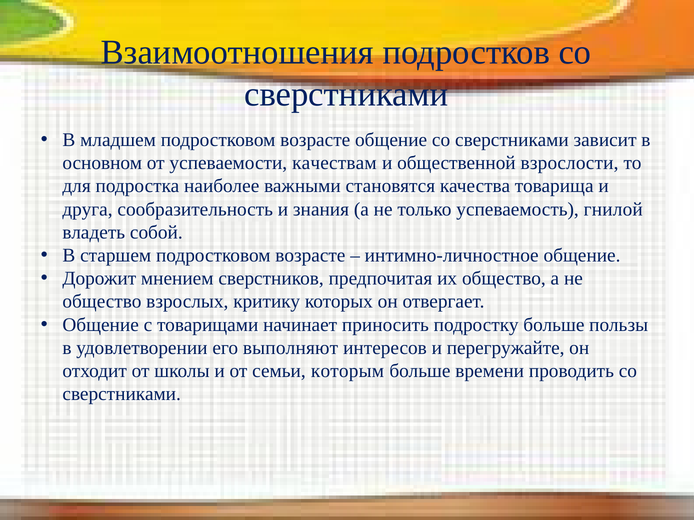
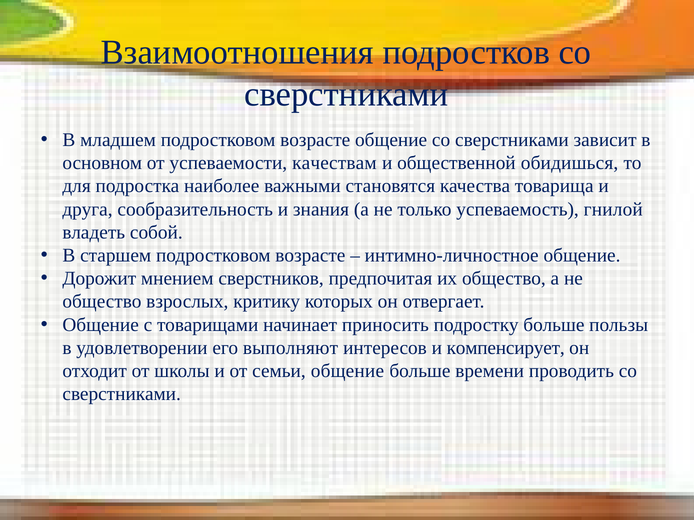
взрослости: взрослости -> обидишься (570, 163)
перегружайте: перегружайте -> компенсирует (506, 348)
семьи которым: которым -> общение (347, 371)
